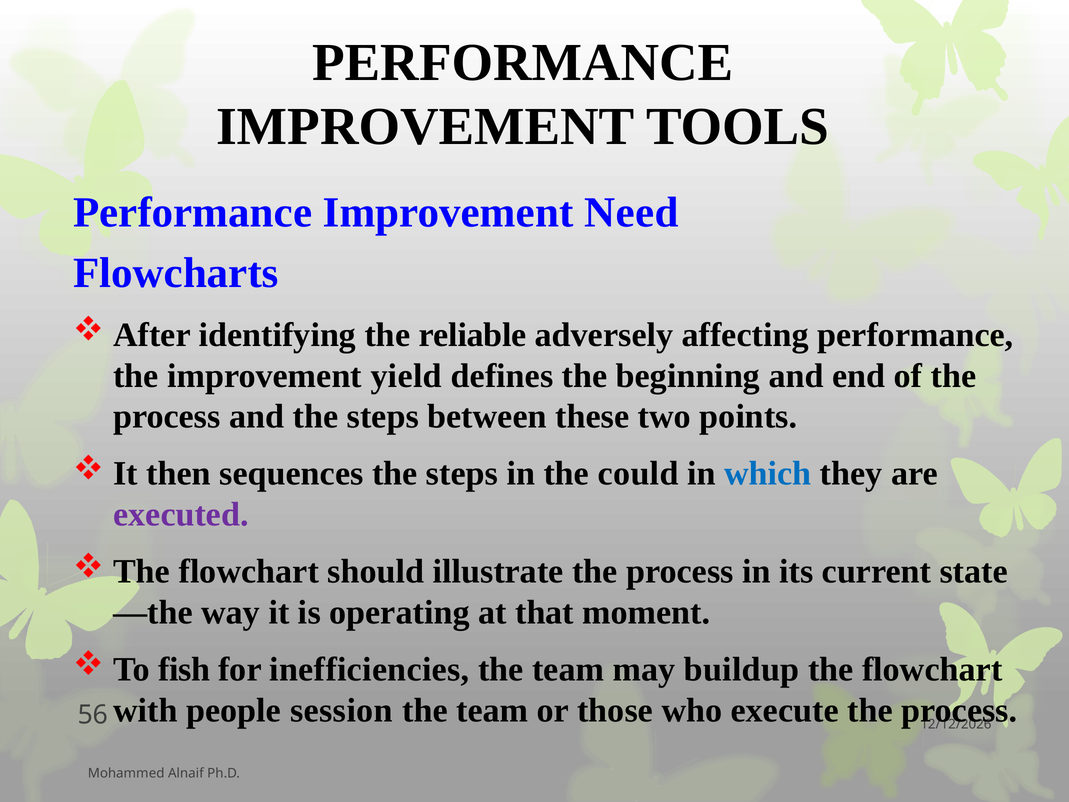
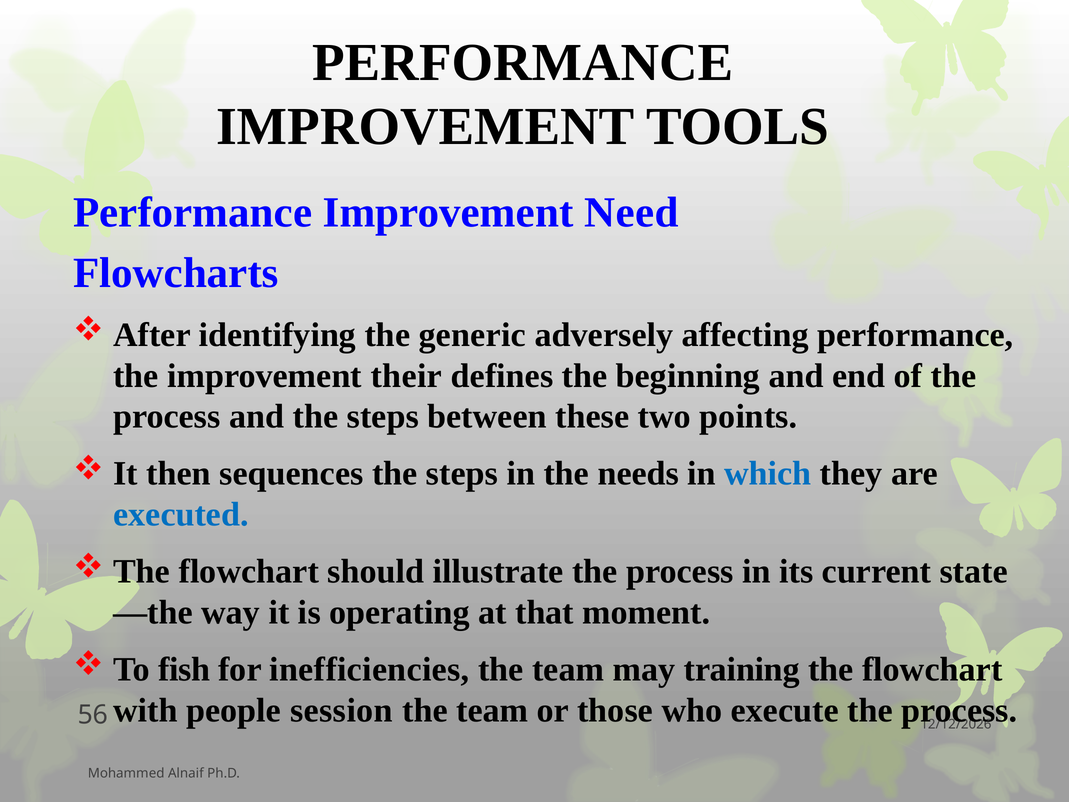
reliable: reliable -> generic (472, 335)
yield: yield -> their (406, 376)
could: could -> needs (638, 474)
executed colour: purple -> blue (181, 515)
buildup: buildup -> training (742, 669)
